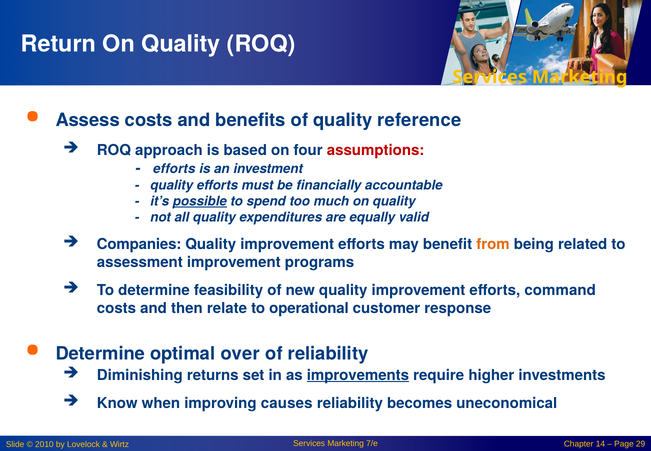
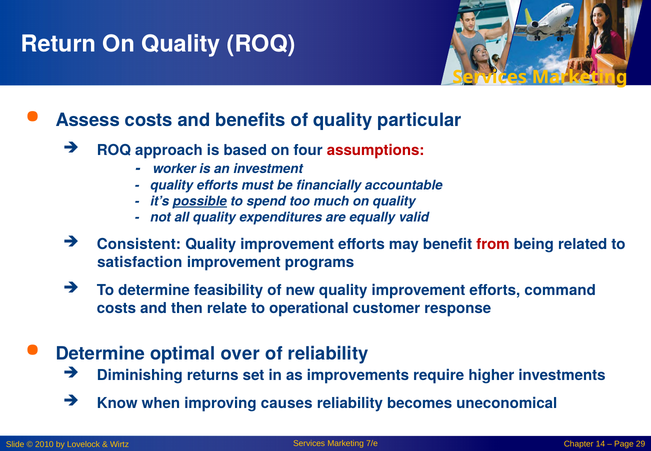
reference: reference -> particular (419, 120)
efforts: efforts -> worker (174, 169)
Companies: Companies -> Consistent (139, 244)
from colour: orange -> red (493, 244)
assessment: assessment -> satisfaction (140, 262)
improvements underline: present -> none (358, 375)
